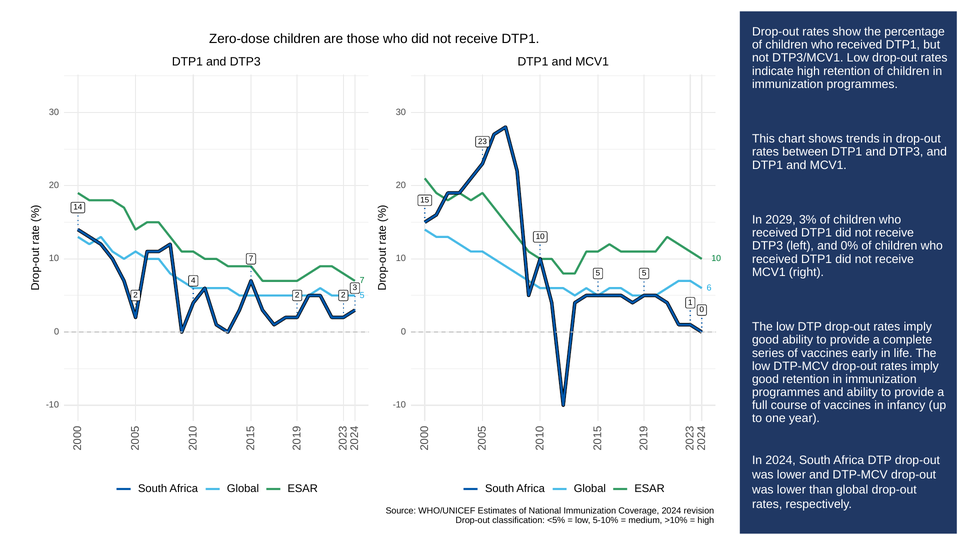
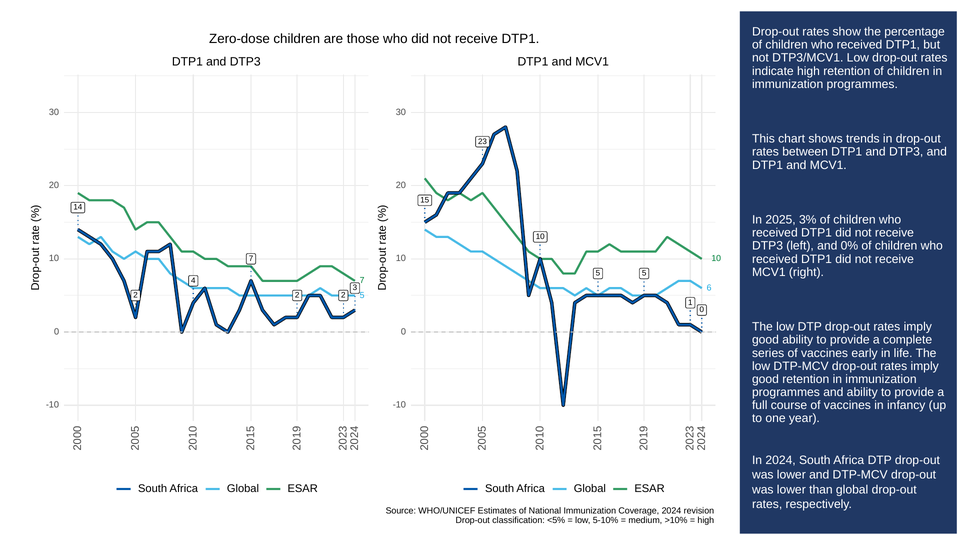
2029: 2029 -> 2025 (781, 220)
